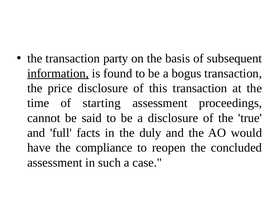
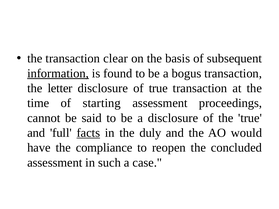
party: party -> clear (116, 59)
price: price -> letter (60, 88)
of this: this -> true (158, 88)
facts underline: none -> present (88, 133)
